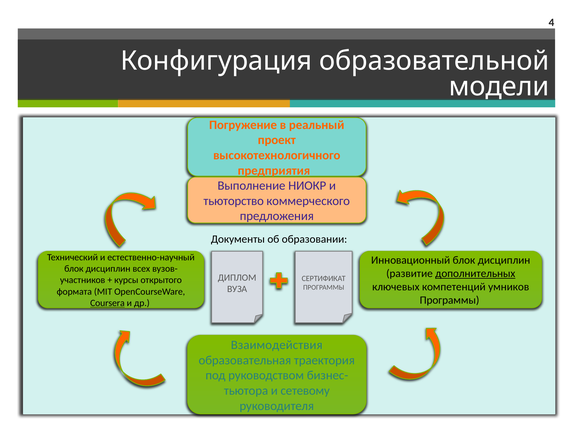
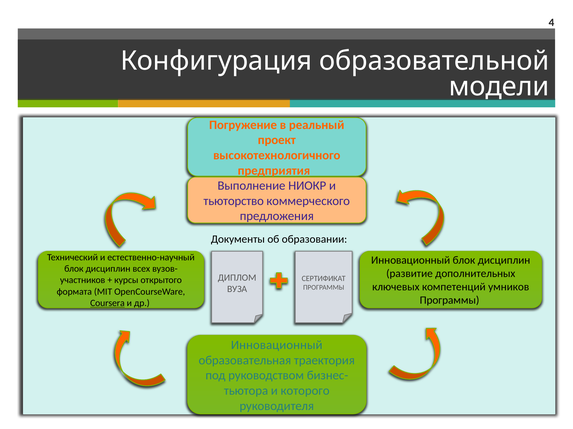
дополнительных underline: present -> none (475, 274)
Взаимодействия: Взаимодействия -> Инновационный (277, 346)
сетевому: сетевому -> которого (305, 391)
